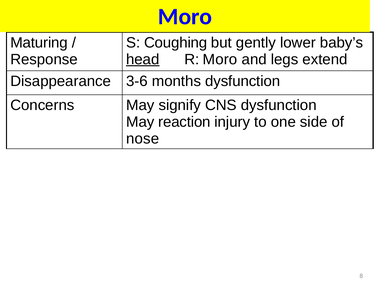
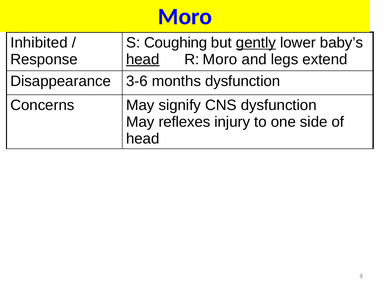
Maturing: Maturing -> Inhibited (39, 43)
gently underline: none -> present (256, 43)
reaction: reaction -> reflexes (184, 122)
nose: nose -> head (143, 139)
